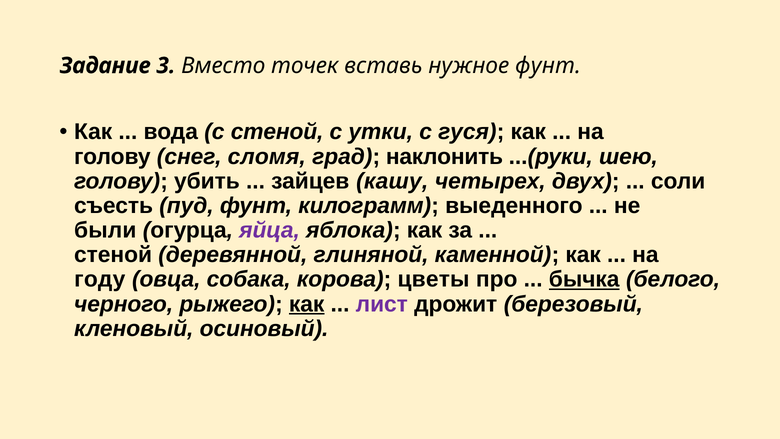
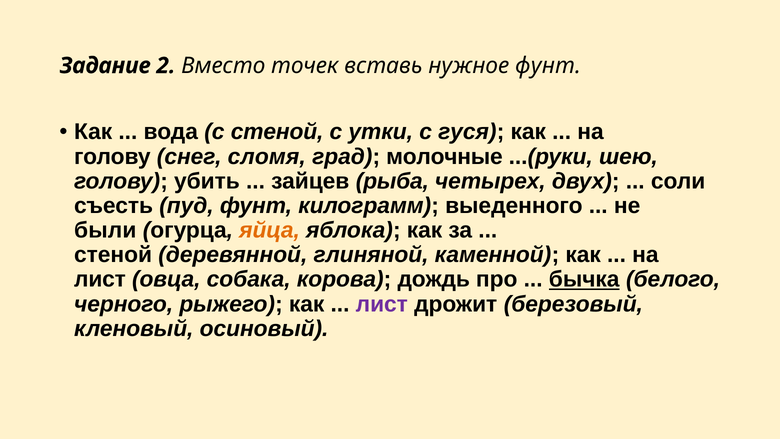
3: 3 -> 2 (166, 66)
наклонить: наклонить -> молочные (444, 156)
кашу: кашу -> рыба (392, 181)
яйца colour: purple -> orange (270, 230)
году: году -> лист (100, 279)
цветы: цветы -> дождь (434, 279)
как underline: present -> none (307, 304)
